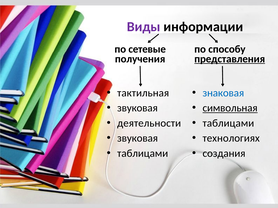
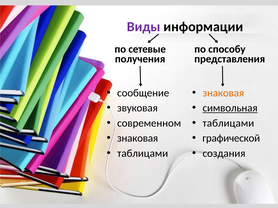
представления underline: present -> none (230, 59)
тактильная: тактильная -> сообщение (143, 93)
знаковая colour: blue -> orange (223, 93)
деятельности: деятельности -> современном (149, 123)
звуковая: звуковая -> знаковая (138, 139)
технологиях: технологиях -> графической (231, 139)
